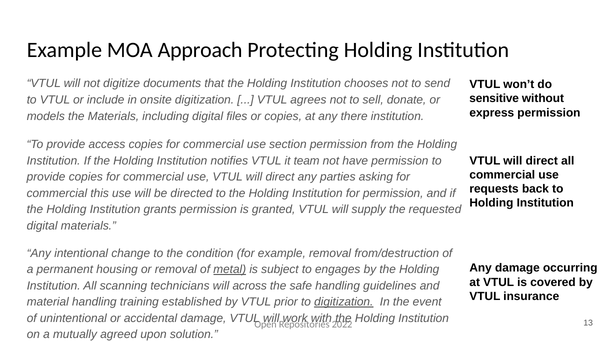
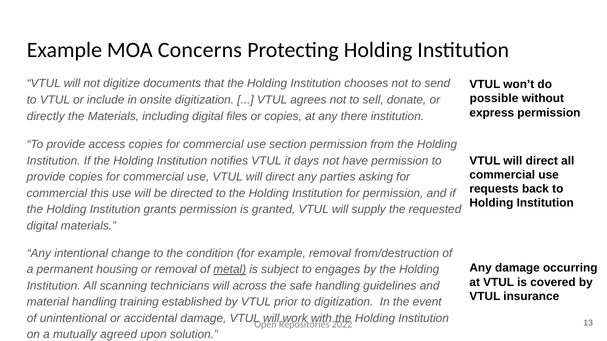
Approach: Approach -> Concerns (200, 50)
sensitive: sensitive -> possible (494, 99)
models: models -> directly (46, 116)
team: team -> days (306, 161)
digitization underline: present -> none (344, 302)
